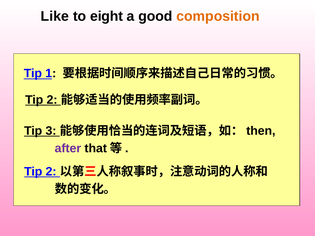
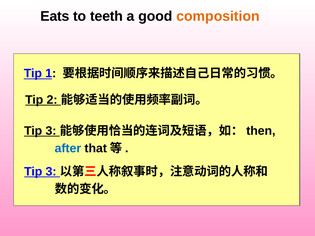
Like: Like -> Eats (55, 16)
eight: eight -> teeth (107, 16)
after colour: purple -> blue (68, 149)
2: 2 -> 3 (51, 172)
